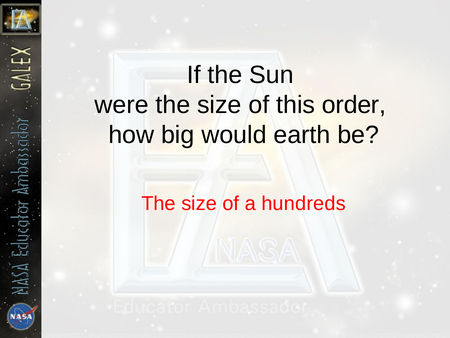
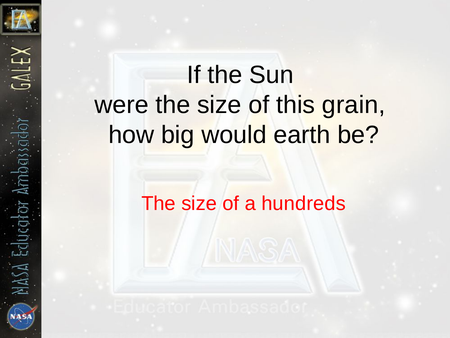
order: order -> grain (354, 105)
